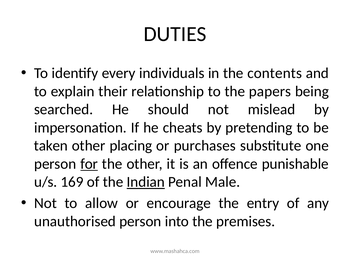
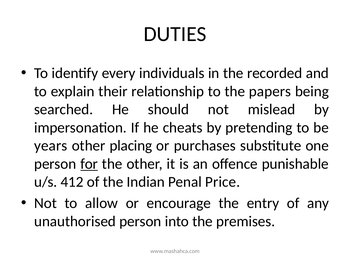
contents: contents -> recorded (275, 73)
taken: taken -> years (51, 145)
169: 169 -> 412 (72, 182)
Indian underline: present -> none (146, 182)
Male: Male -> Price (223, 182)
